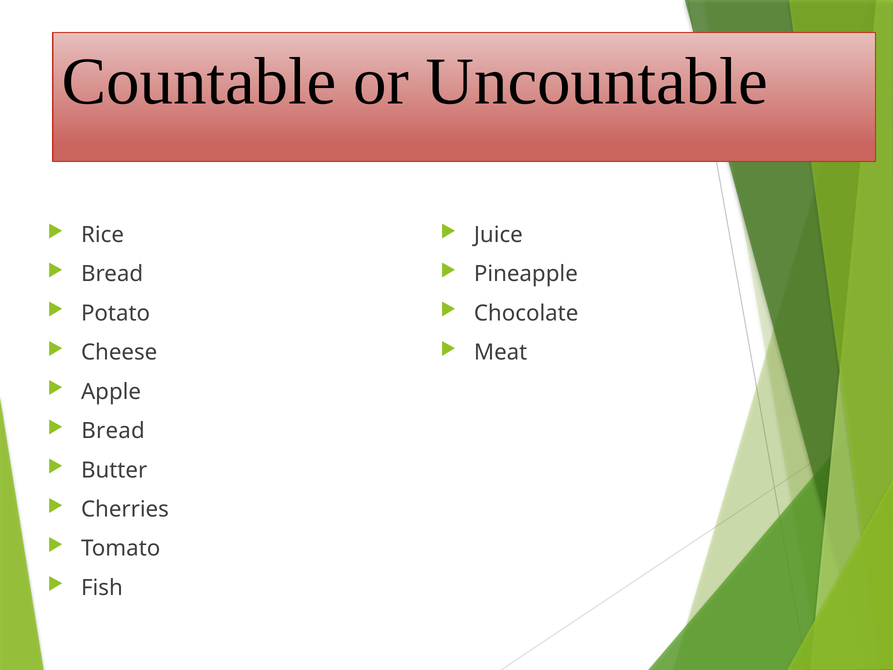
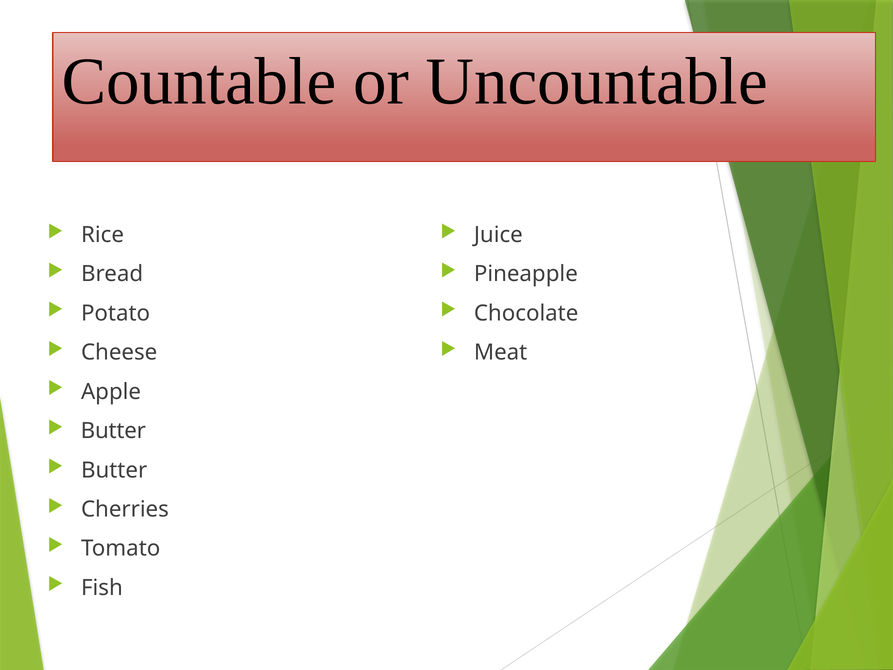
Bread: Bread -> Butter (113, 431)
